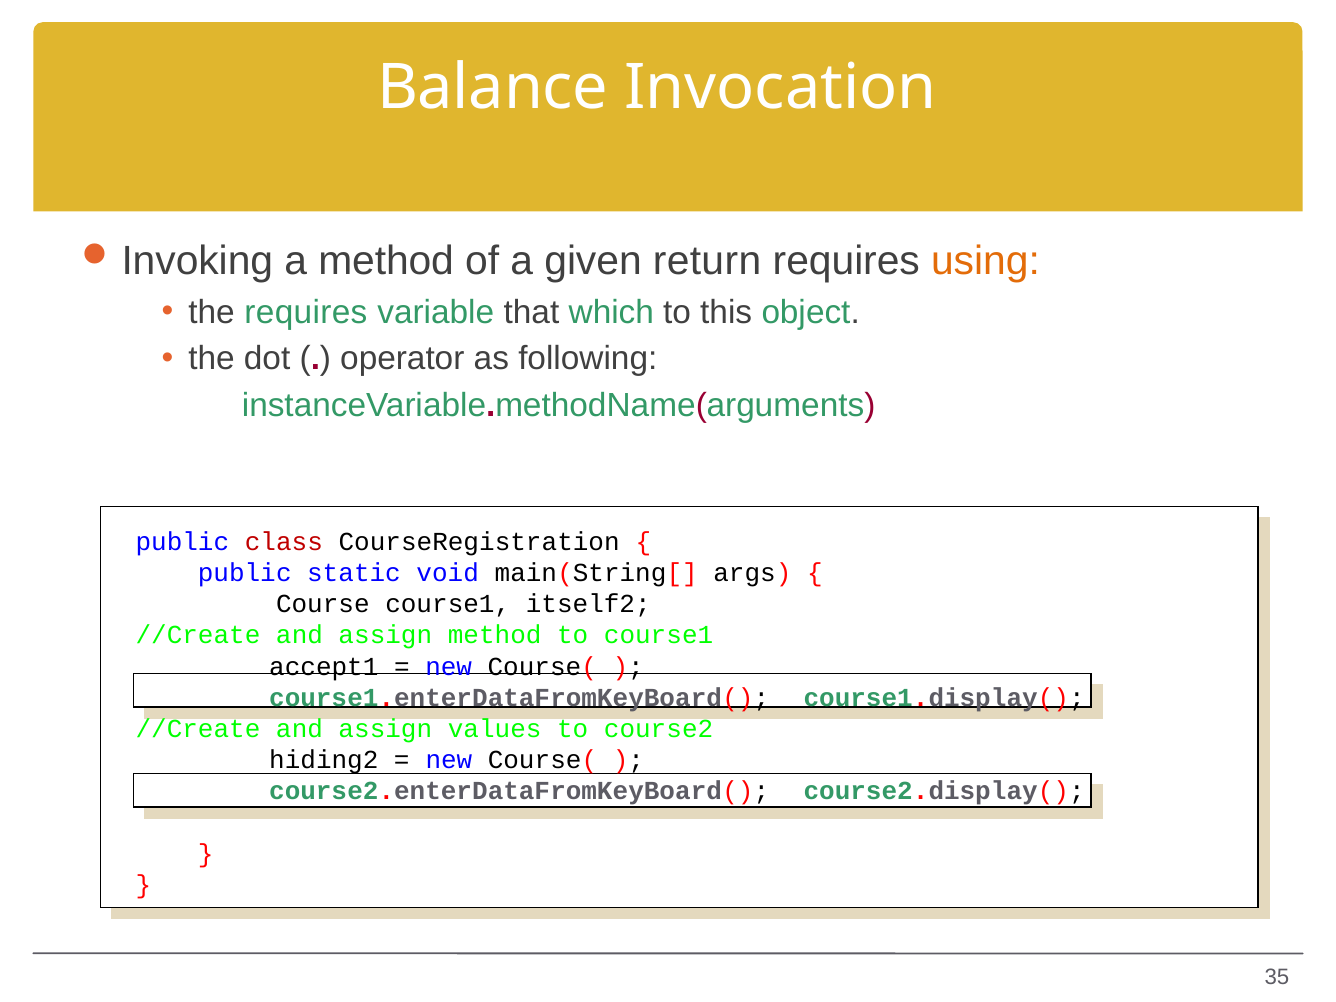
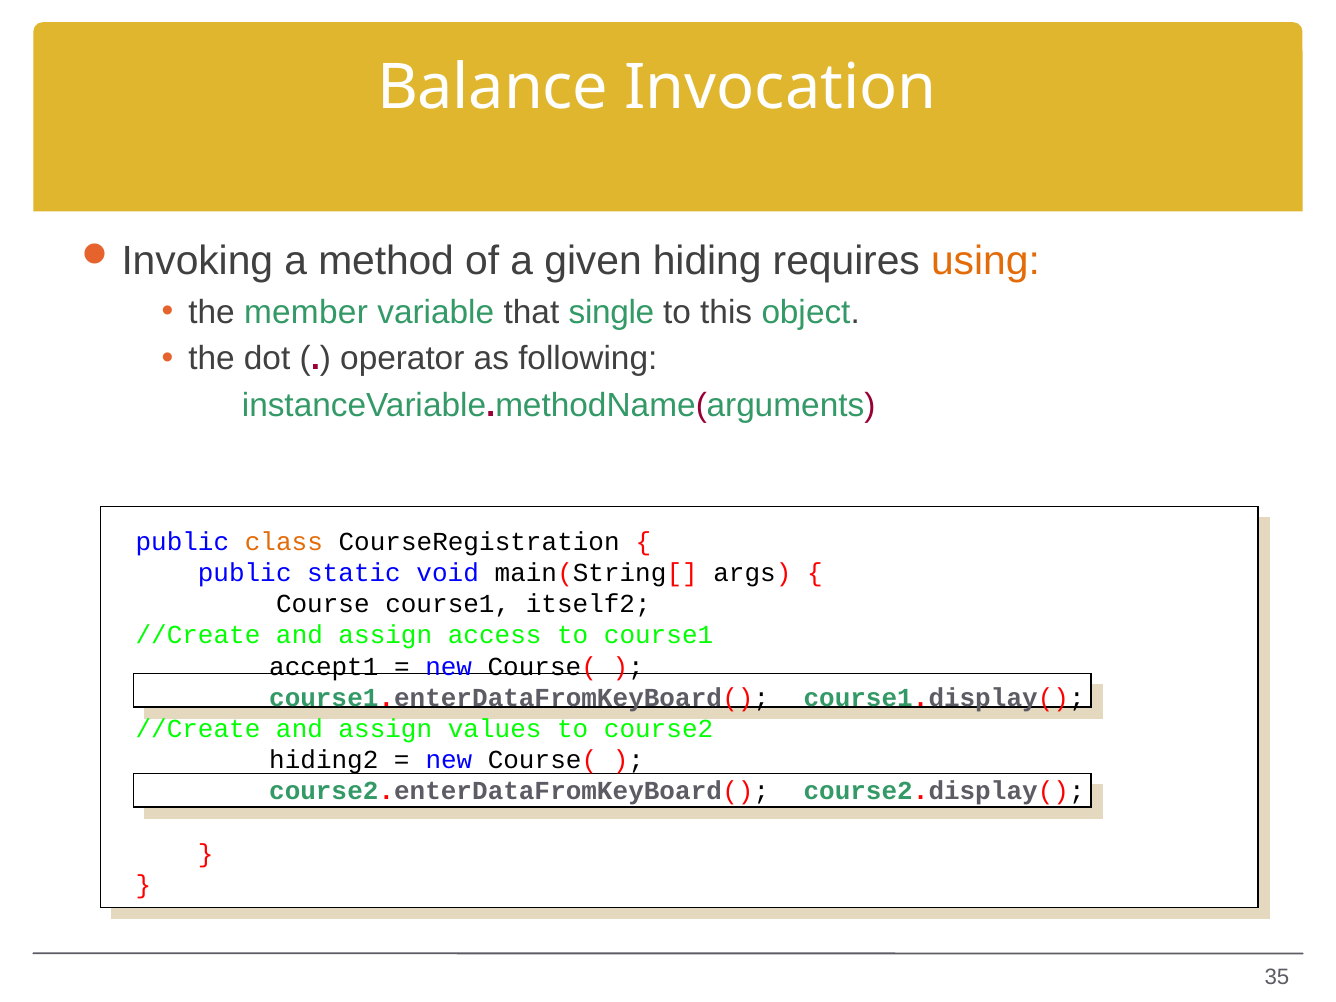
return: return -> hiding (707, 261)
the requires: requires -> member (306, 312)
which: which -> single (611, 312)
class colour: red -> orange (284, 542)
assign method: method -> access (495, 635)
